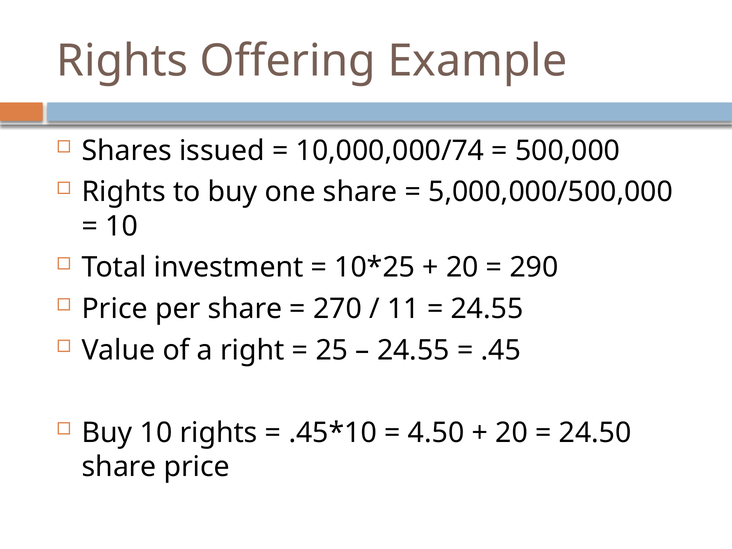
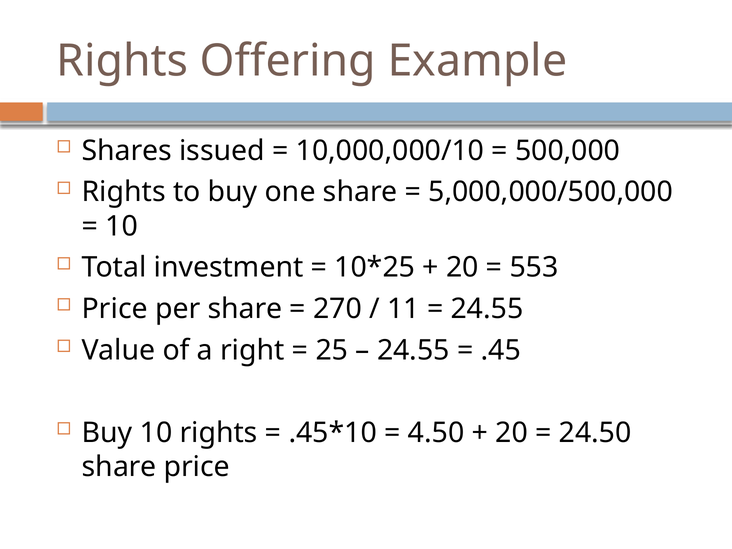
10,000,000/74: 10,000,000/74 -> 10,000,000/10 (390, 151)
290: 290 -> 553 (534, 268)
